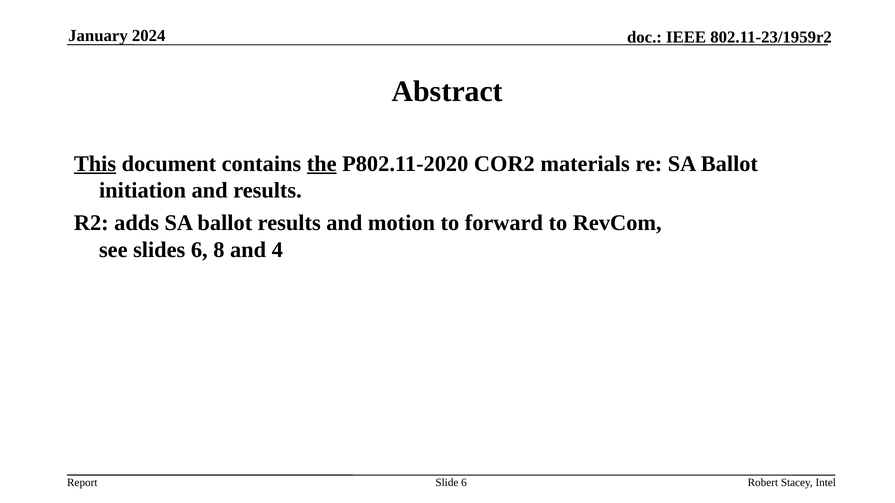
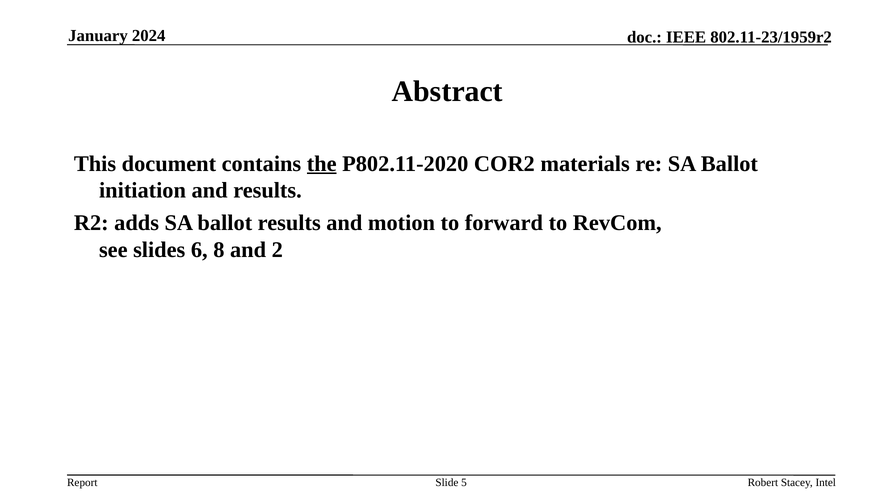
This underline: present -> none (95, 164)
4: 4 -> 2 (277, 250)
Slide 6: 6 -> 5 (464, 483)
